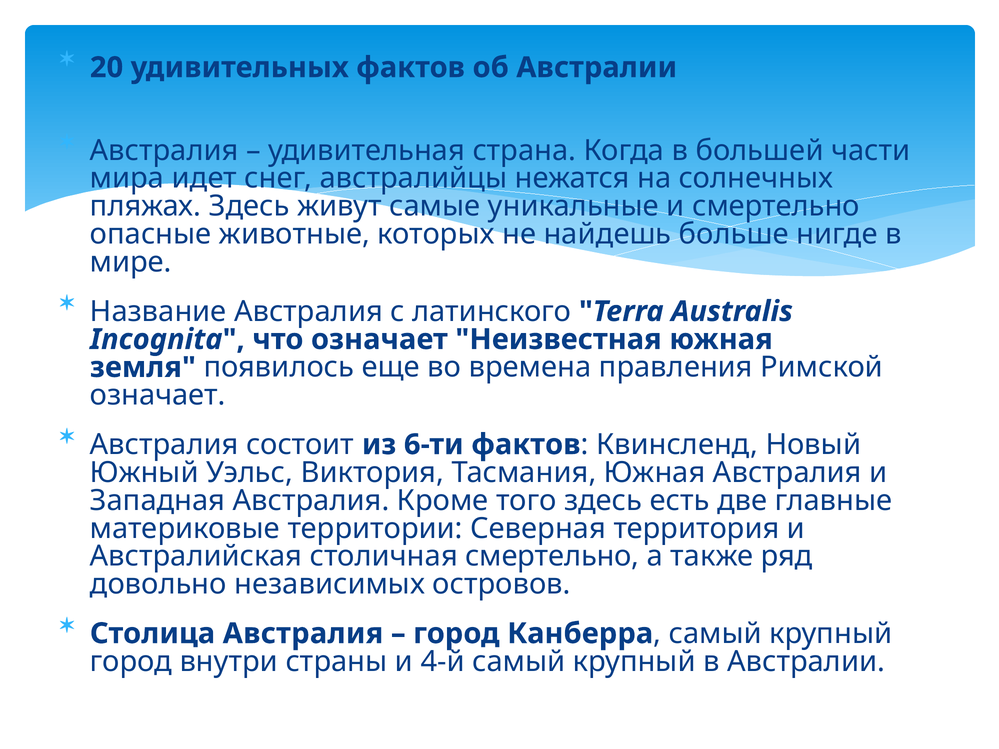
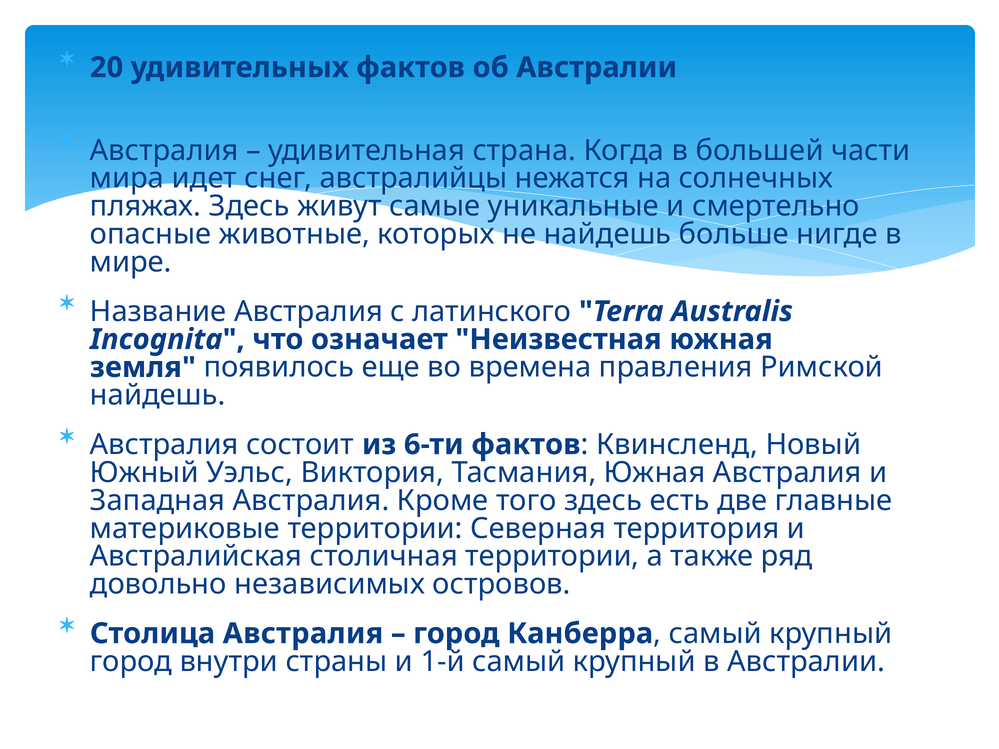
означает: означает -> найдешь (158, 395)
столичная смертельно: смертельно -> территории (552, 557)
4-й: 4-й -> 1-й (443, 662)
